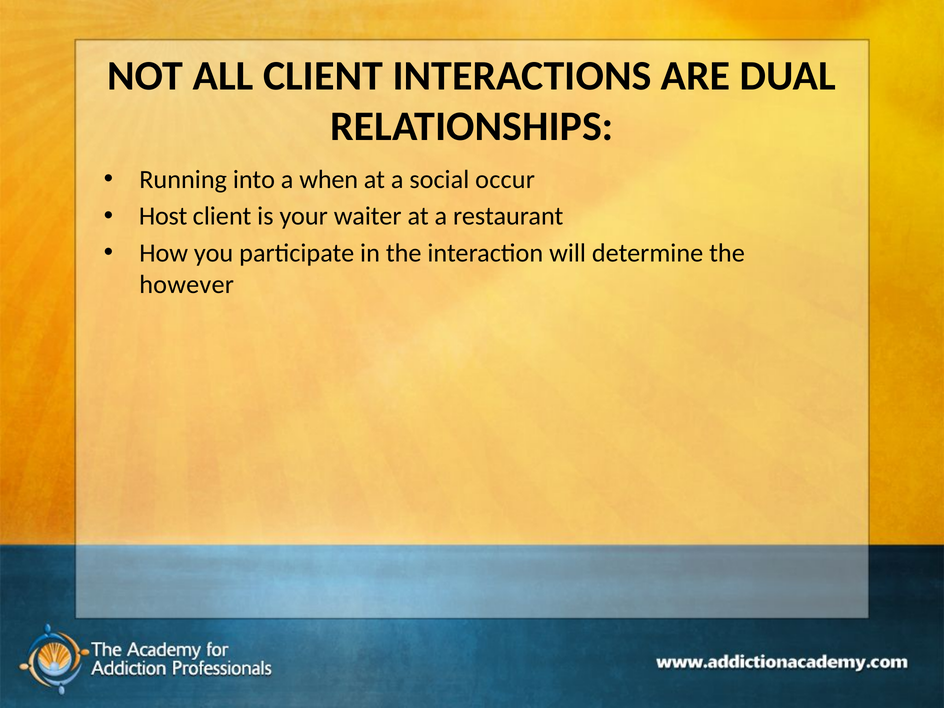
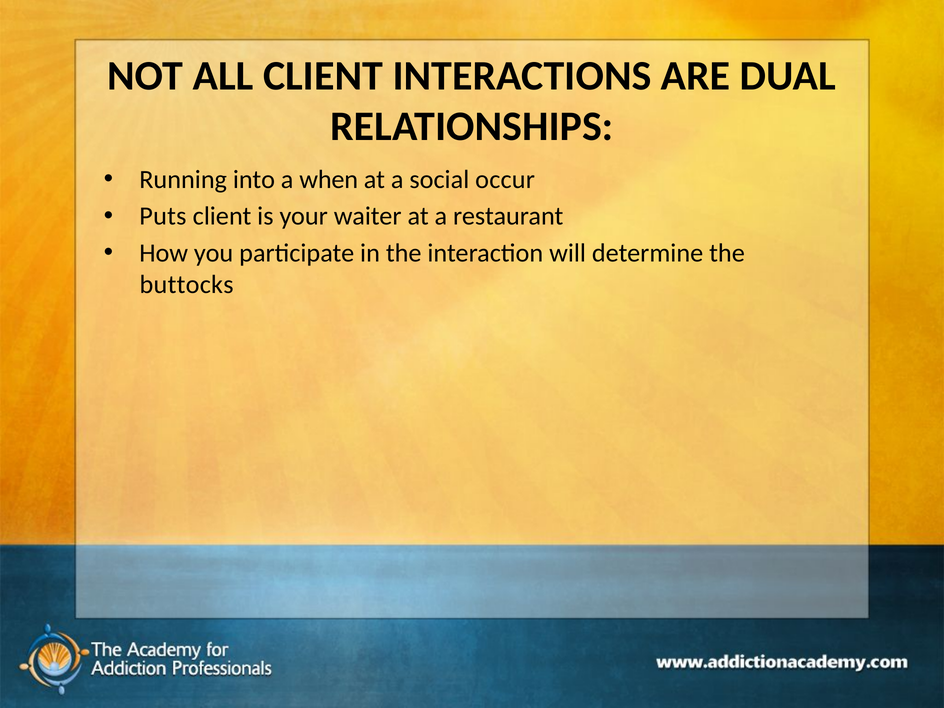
Host: Host -> Puts (163, 216)
however: however -> buttocks (187, 285)
